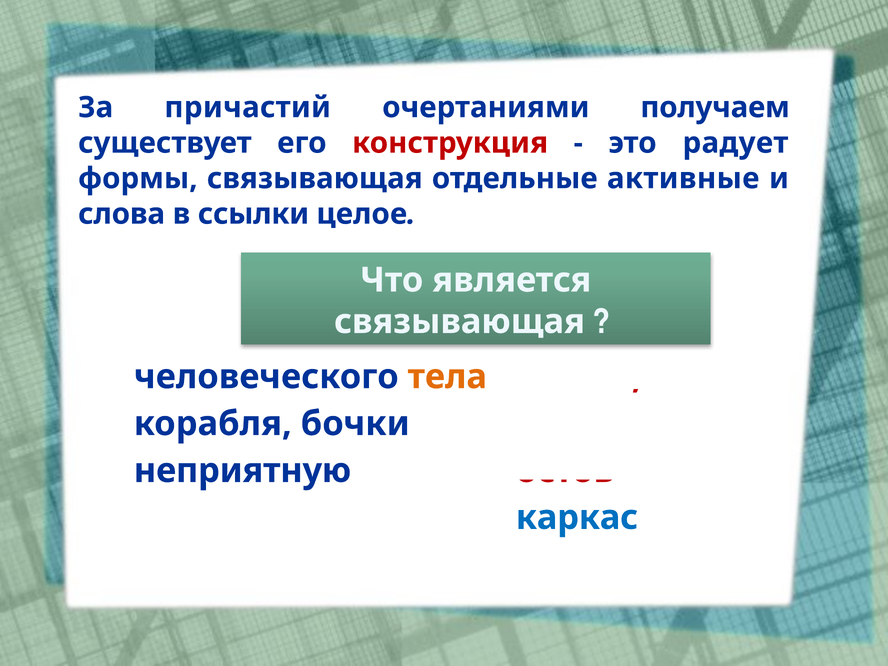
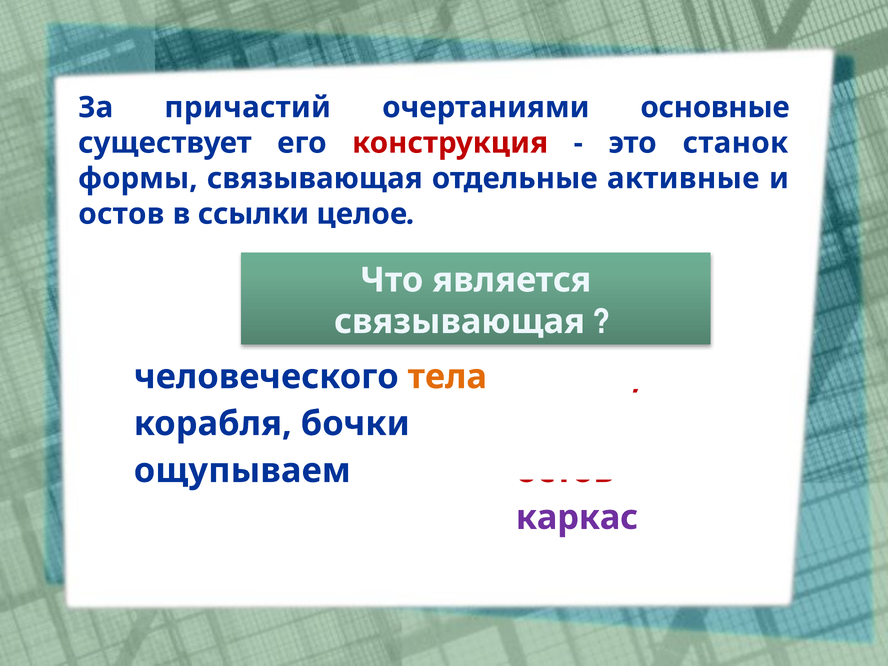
получаем: получаем -> основные (715, 107)
радует: радует -> станок (735, 143)
слова: слова -> остов (121, 214)
неприятную: неприятную -> ощупываем (242, 471)
каркас colour: blue -> purple (577, 518)
